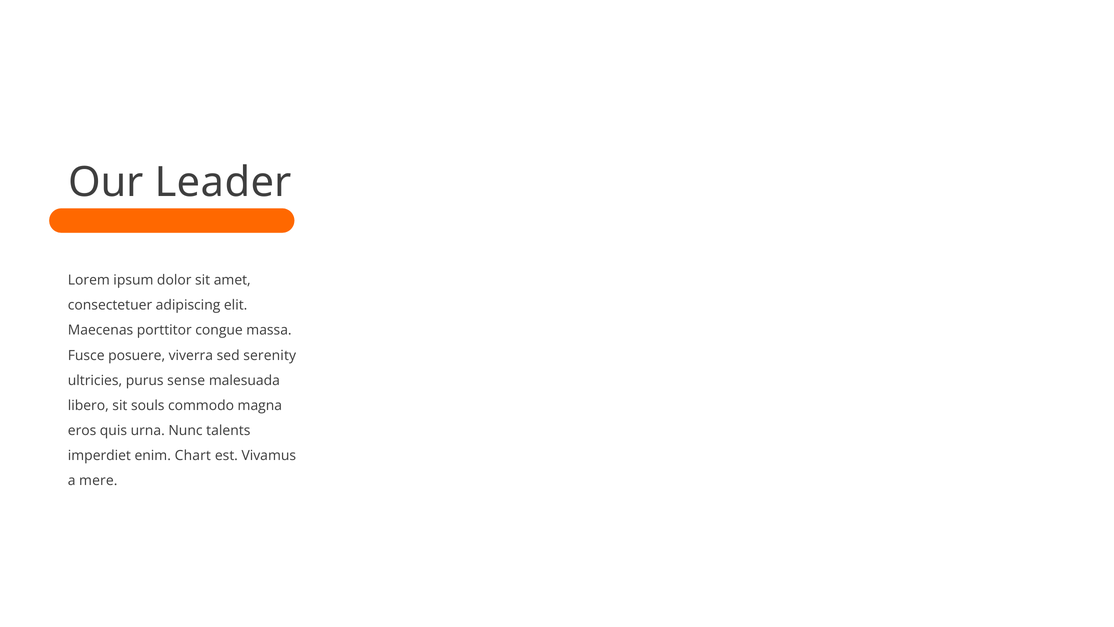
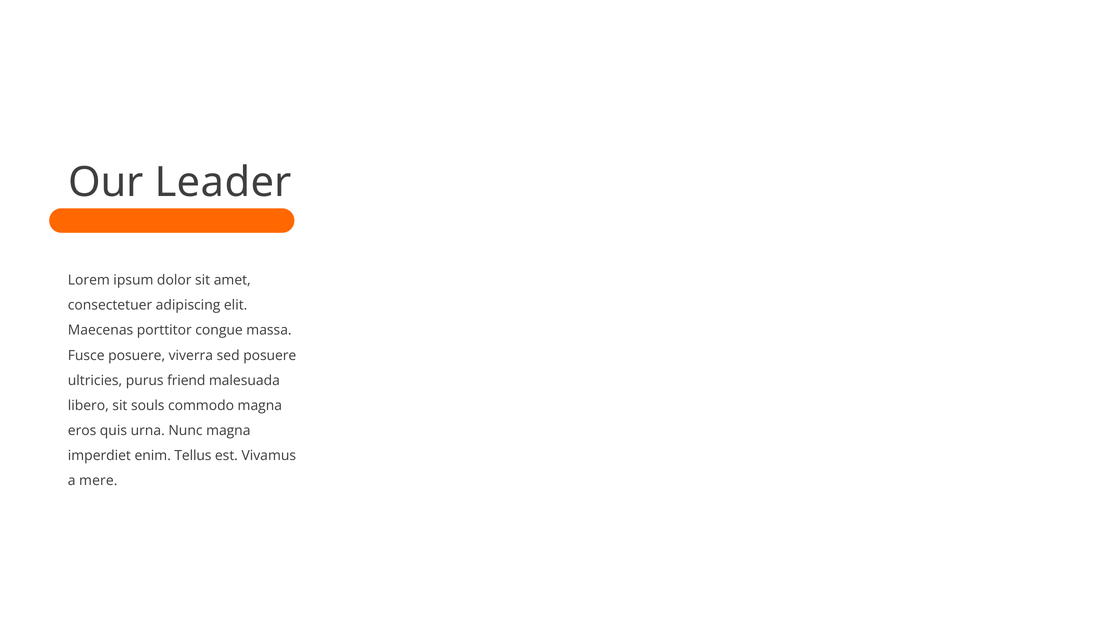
sed serenity: serenity -> posuere (270, 355)
sense: sense -> friend (186, 380)
Nunc talents: talents -> magna (228, 430)
Chart: Chart -> Tellus (193, 455)
